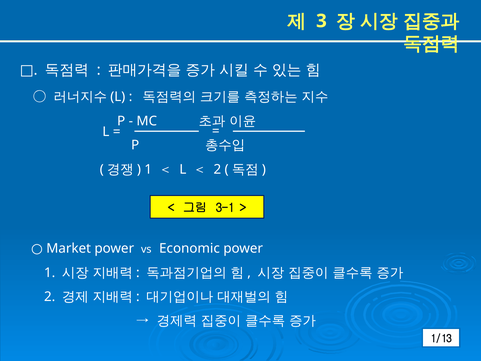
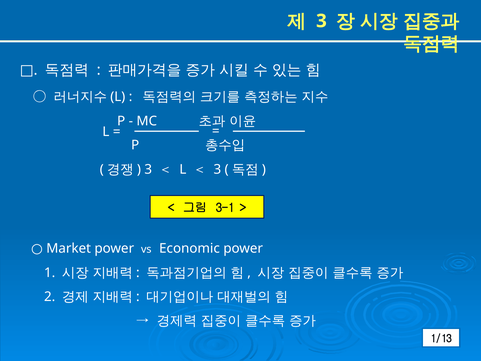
1: 1 -> 3 (148, 169)
2: 2 -> 3 (217, 169)
